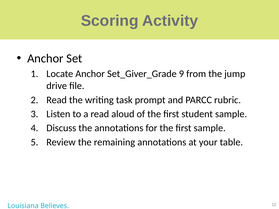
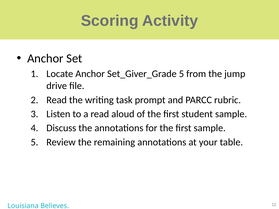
Set_Giver_Grade 9: 9 -> 5 (181, 74)
